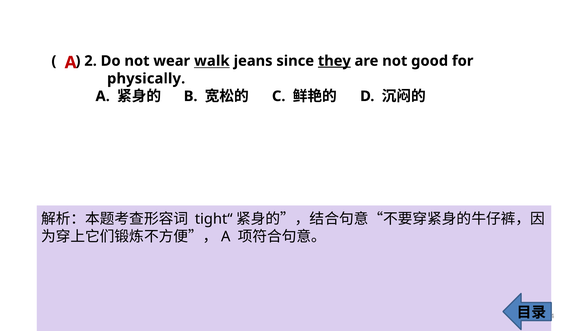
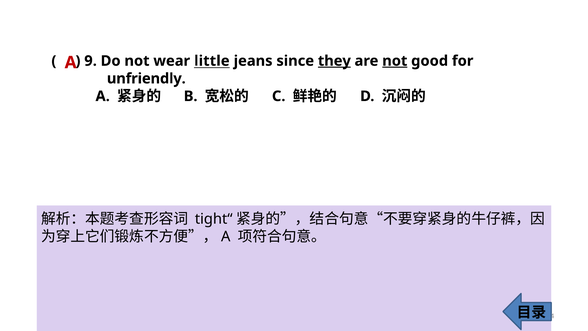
2: 2 -> 9 (91, 61)
walk: walk -> little (212, 61)
not underline: none -> present (395, 61)
physically: physically -> unfriendly (146, 79)
